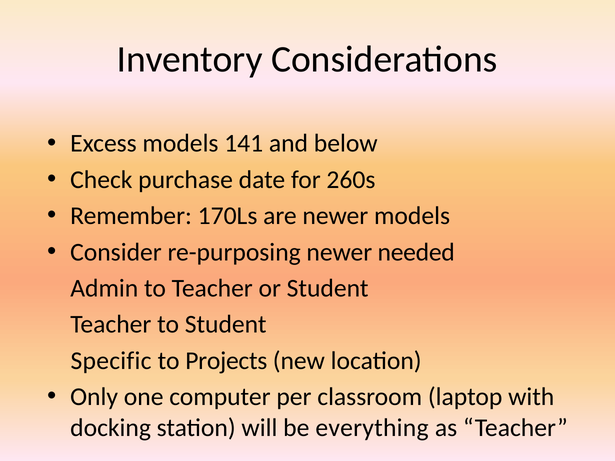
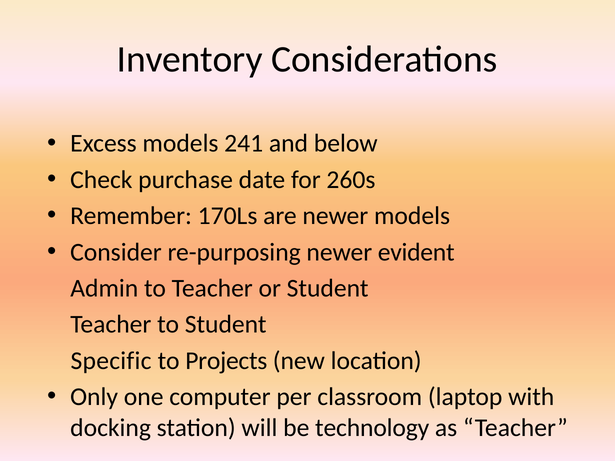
141: 141 -> 241 (244, 144)
needed: needed -> evident (416, 252)
everything: everything -> technology (372, 428)
